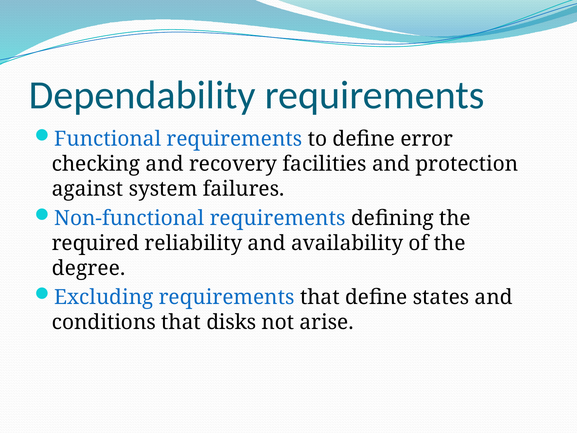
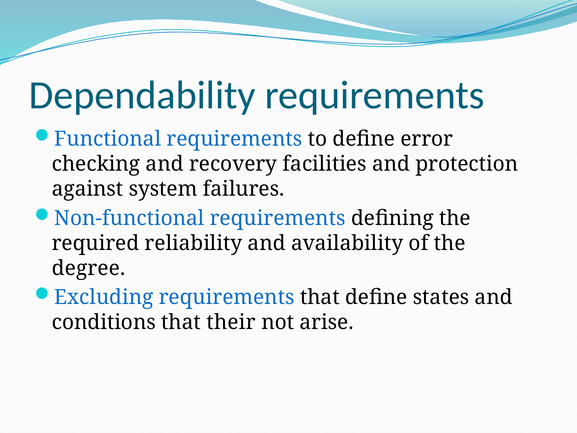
disks: disks -> their (231, 322)
